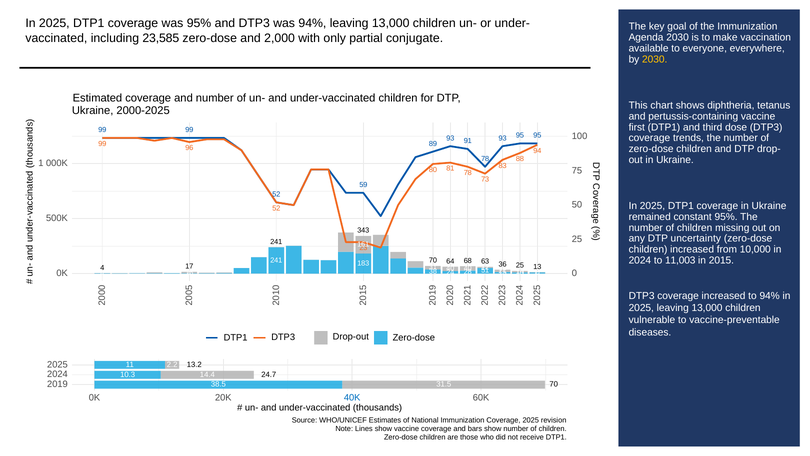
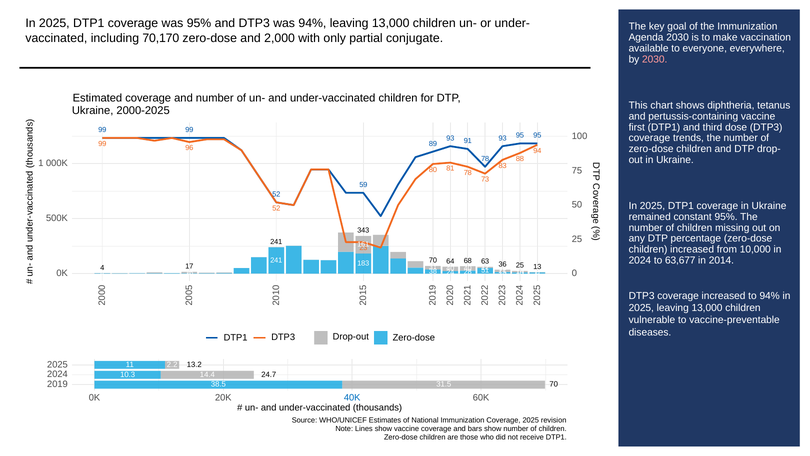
23,585: 23,585 -> 70,170 (161, 38)
2030 colour: yellow -> pink (655, 59)
uncertainty: uncertainty -> percentage (696, 238)
11,003: 11,003 -> 63,677 (680, 260)
2015: 2015 -> 2014 (721, 260)
